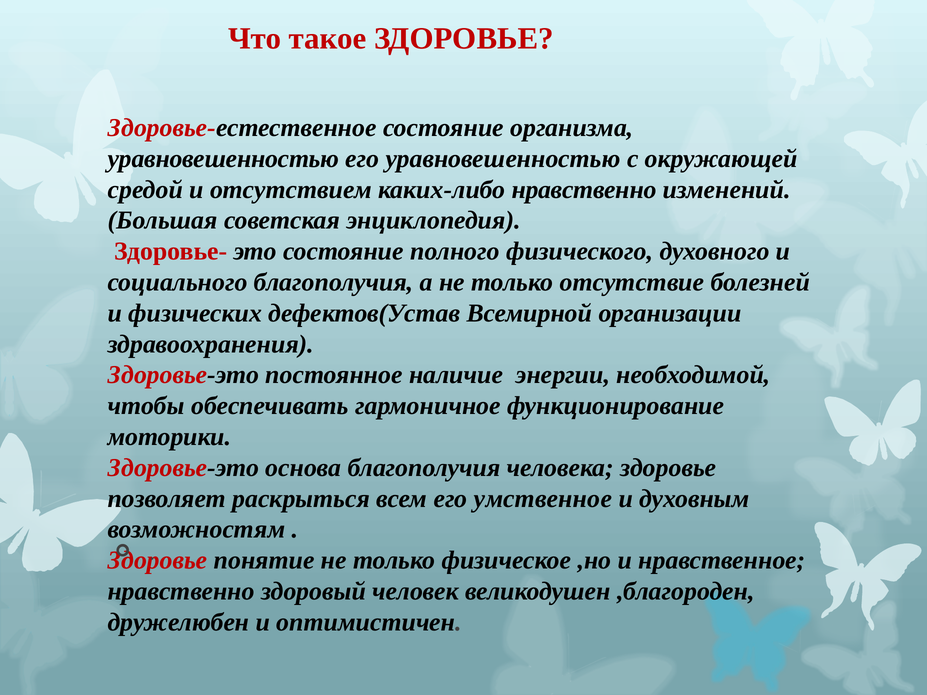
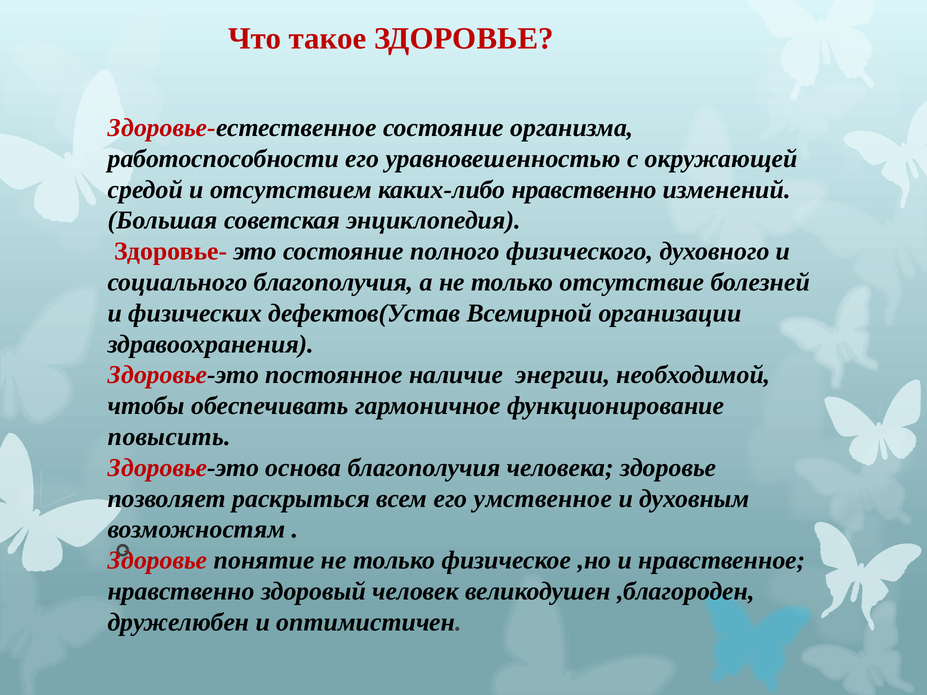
уравновешенностью: уравновешенностью -> работоспособности (223, 159)
моторики: моторики -> повысить (169, 437)
